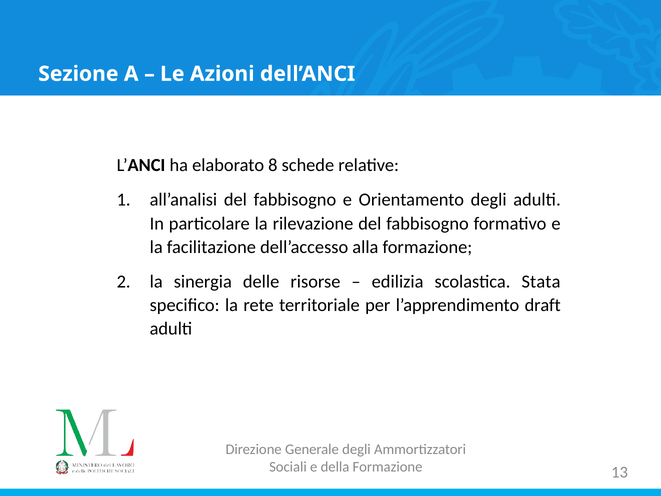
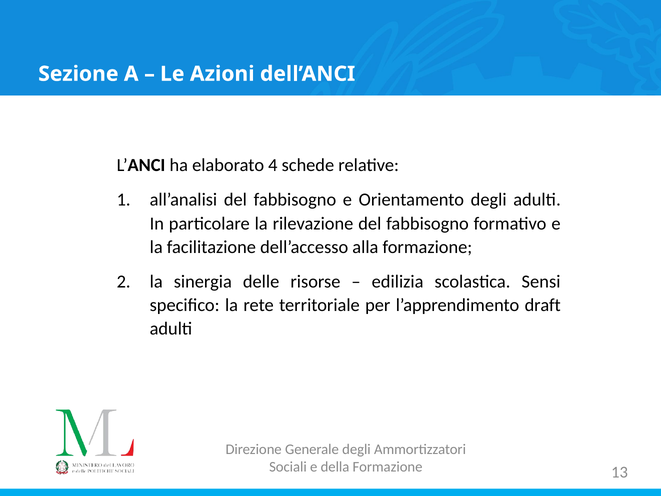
8: 8 -> 4 (273, 165)
Stata: Stata -> Sensi (541, 282)
